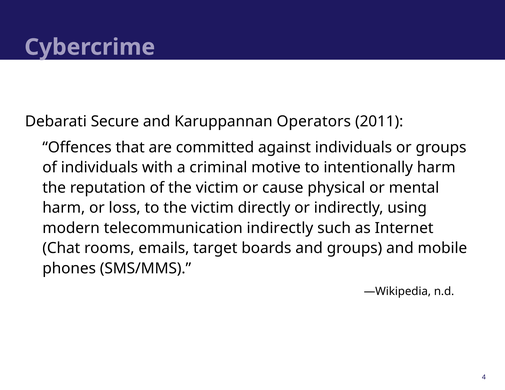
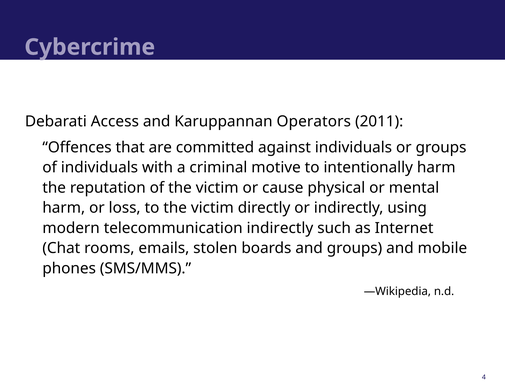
Secure: Secure -> Access (115, 121)
target: target -> stolen (215, 248)
